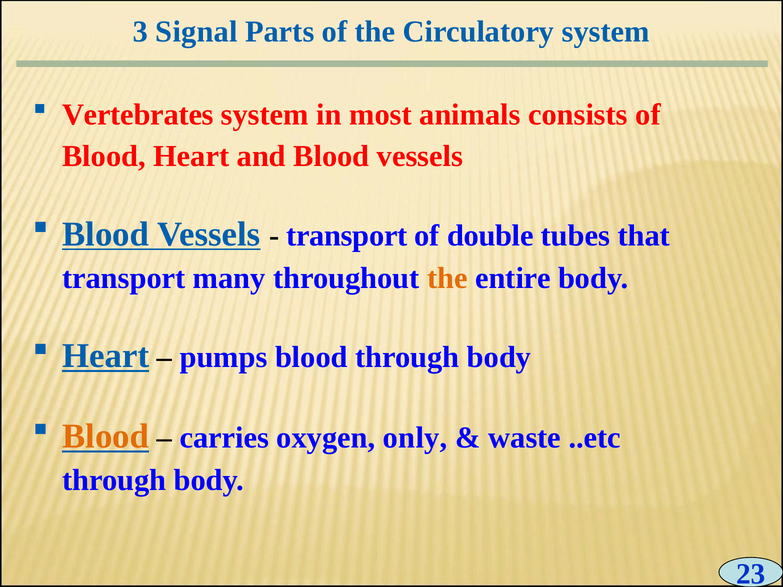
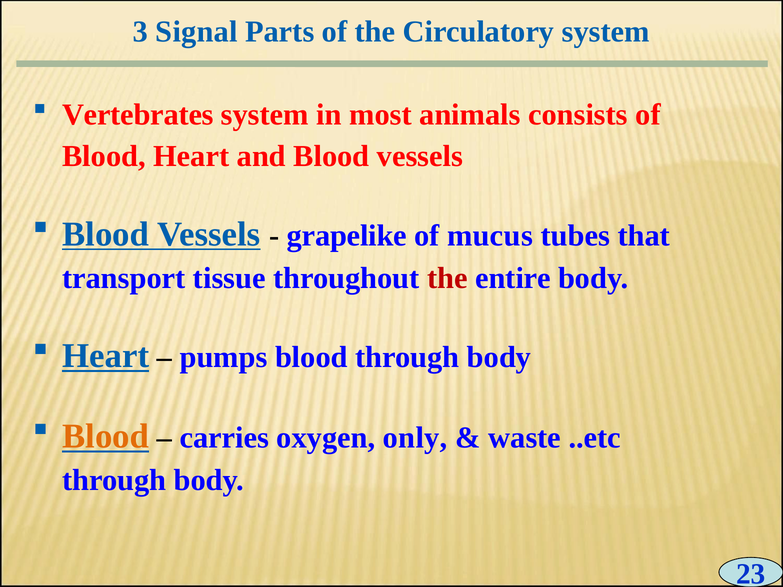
transport: transport -> grapelike (347, 236)
double: double -> mucus (490, 236)
many: many -> tissue (229, 278)
the colour: orange -> red (447, 278)
